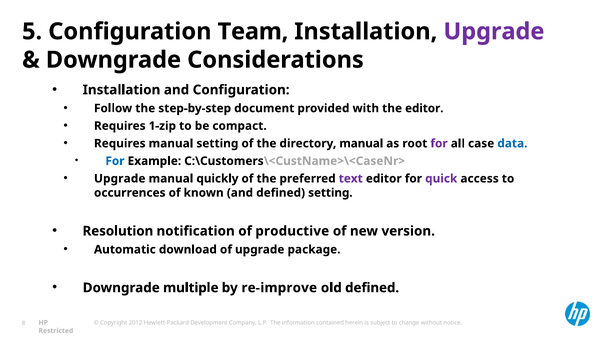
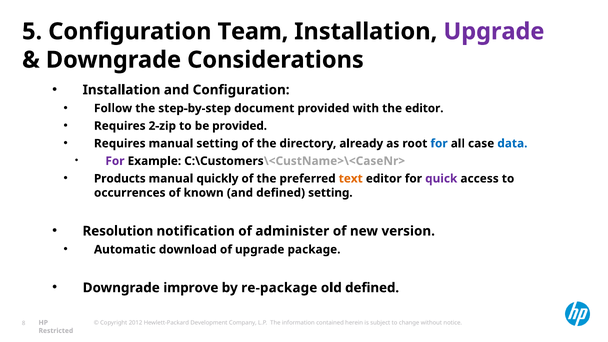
1-zip: 1-zip -> 2-zip (162, 126)
be compact: compact -> provided (240, 126)
directory manual: manual -> already (361, 143)
for colour: purple -> blue (439, 143)
For colour: blue -> purple (115, 161)
Upgrade: Upgrade -> Products (120, 179)
text colour: purple -> orange (351, 179)
productive: productive -> administer (292, 231)
multiple: multiple -> improve (191, 288)
re-improve: re-improve -> re-package (279, 288)
